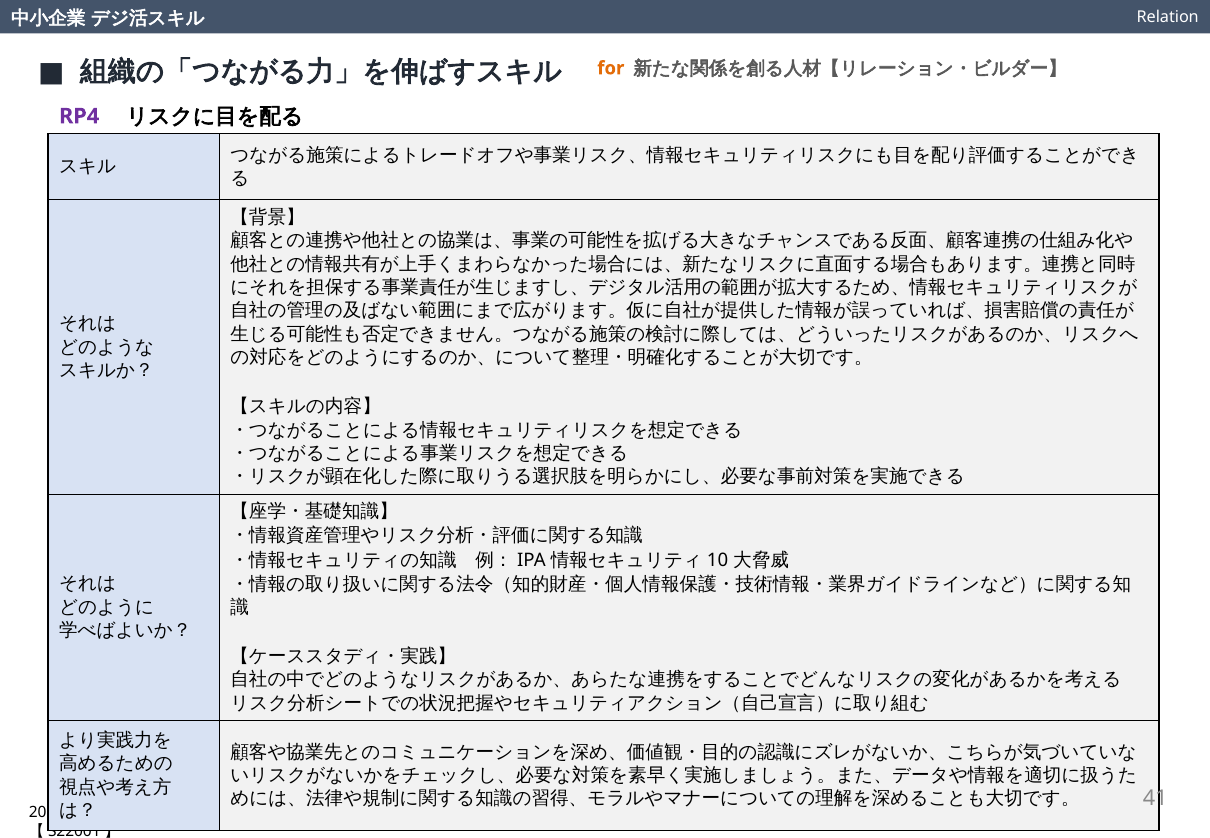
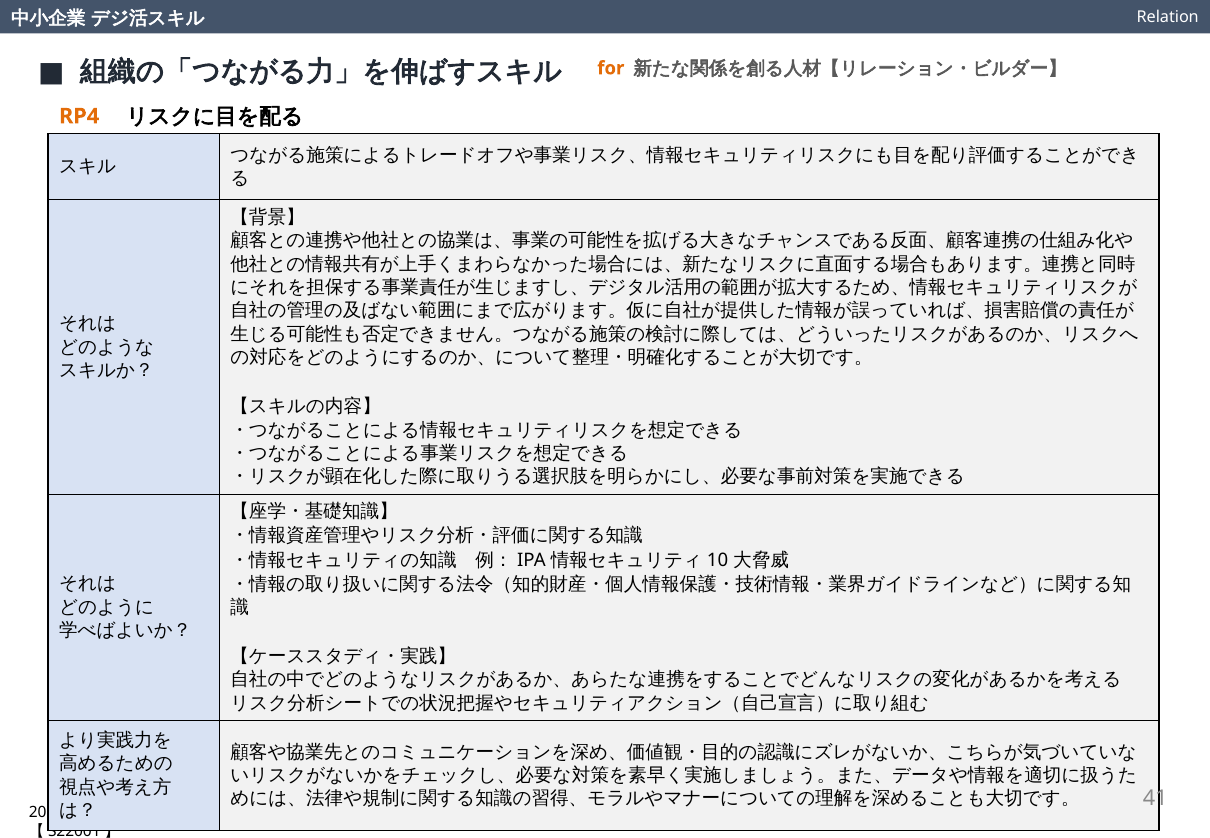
RP4 colour: purple -> orange (79, 116)
